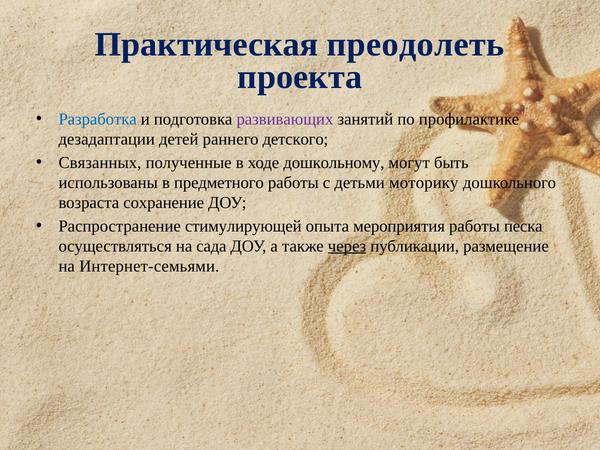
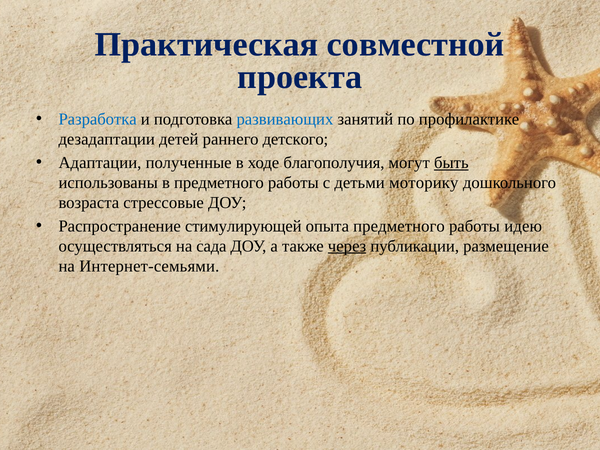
преодолеть: преодолеть -> совместной (416, 44)
развивающих colour: purple -> blue (285, 119)
Связанных: Связанных -> Адаптации (100, 163)
дошкольному: дошкольному -> благополучия (334, 163)
быть underline: none -> present (451, 163)
сохранение: сохранение -> стрессовые (164, 203)
опыта мероприятия: мероприятия -> предметного (399, 226)
песка: песка -> идею (523, 226)
